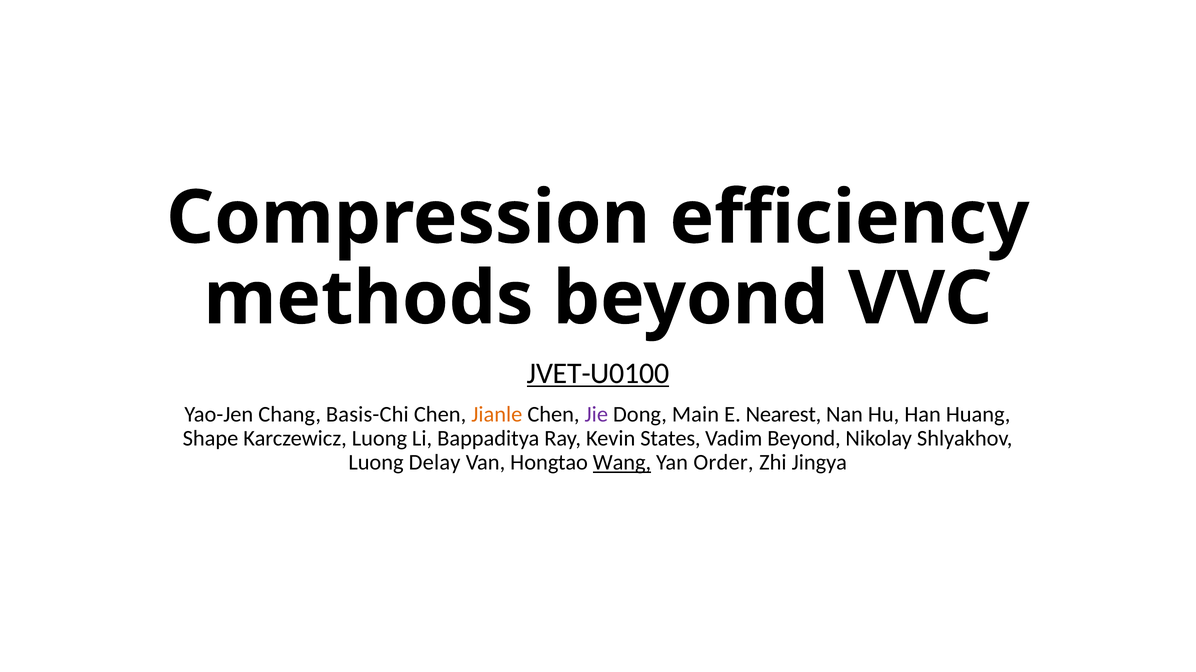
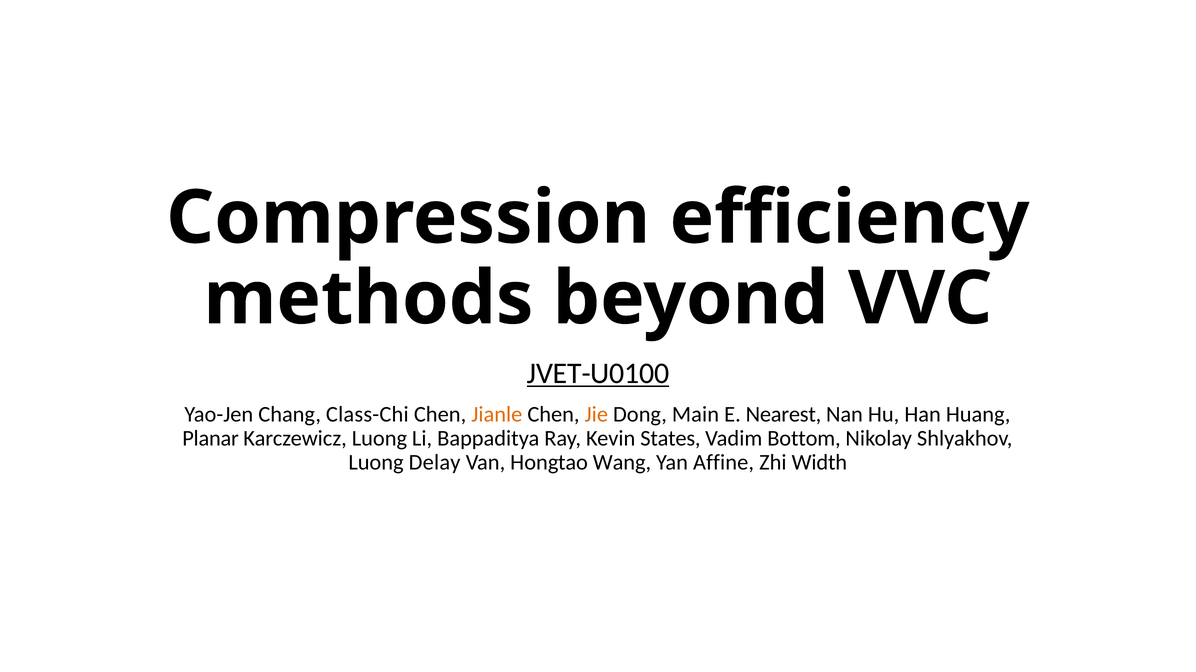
Basis-Chi: Basis-Chi -> Class-Chi (367, 415)
Jie colour: purple -> orange (596, 415)
Shape: Shape -> Planar (211, 439)
Vadim Beyond: Beyond -> Bottom (804, 439)
Wang underline: present -> none (622, 463)
Order: Order -> Affine (724, 463)
Jingya: Jingya -> Width (819, 463)
